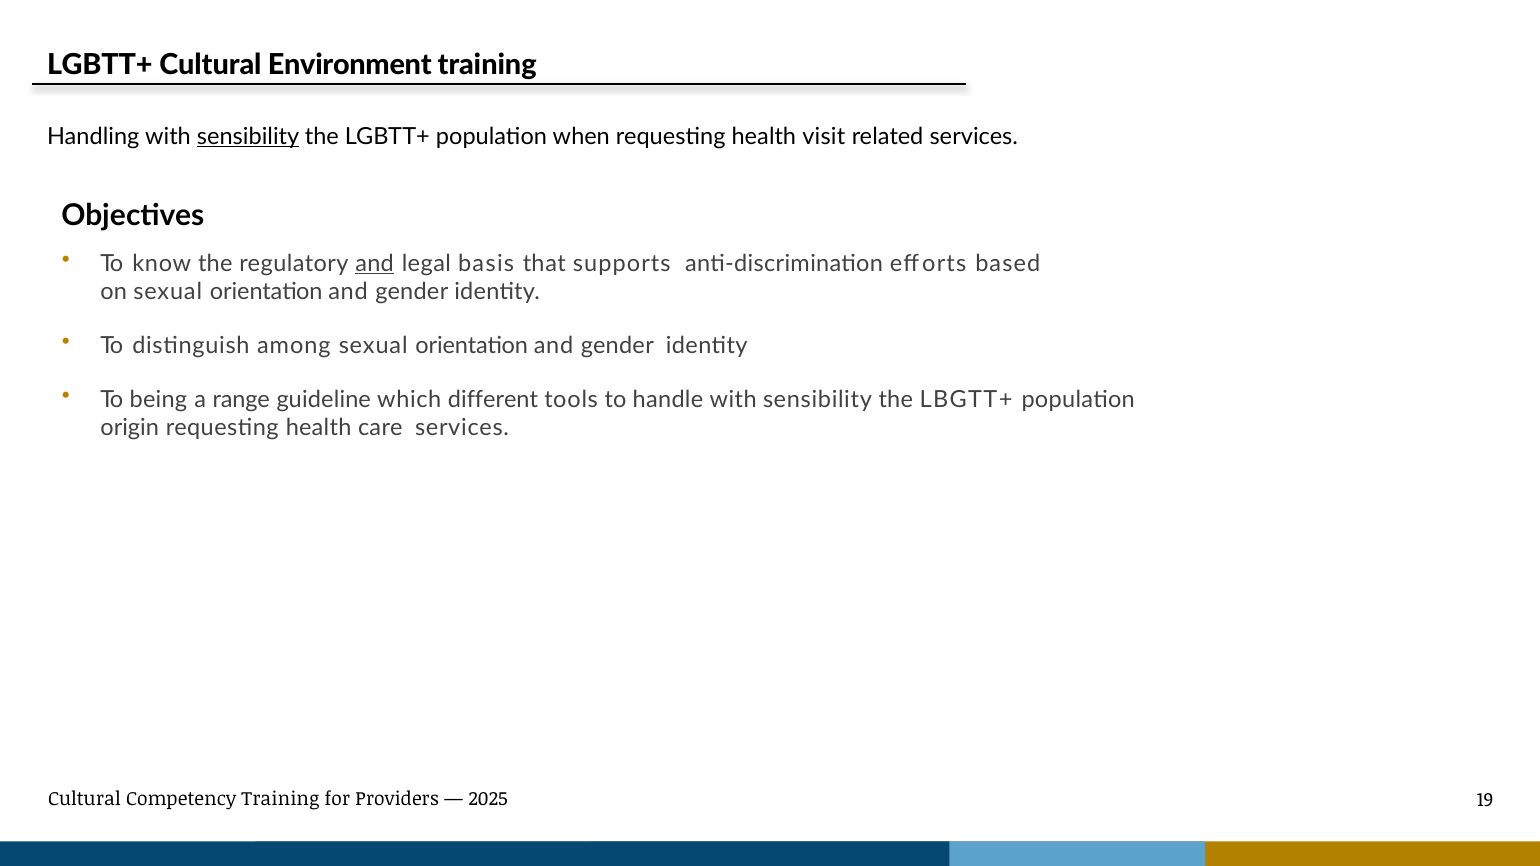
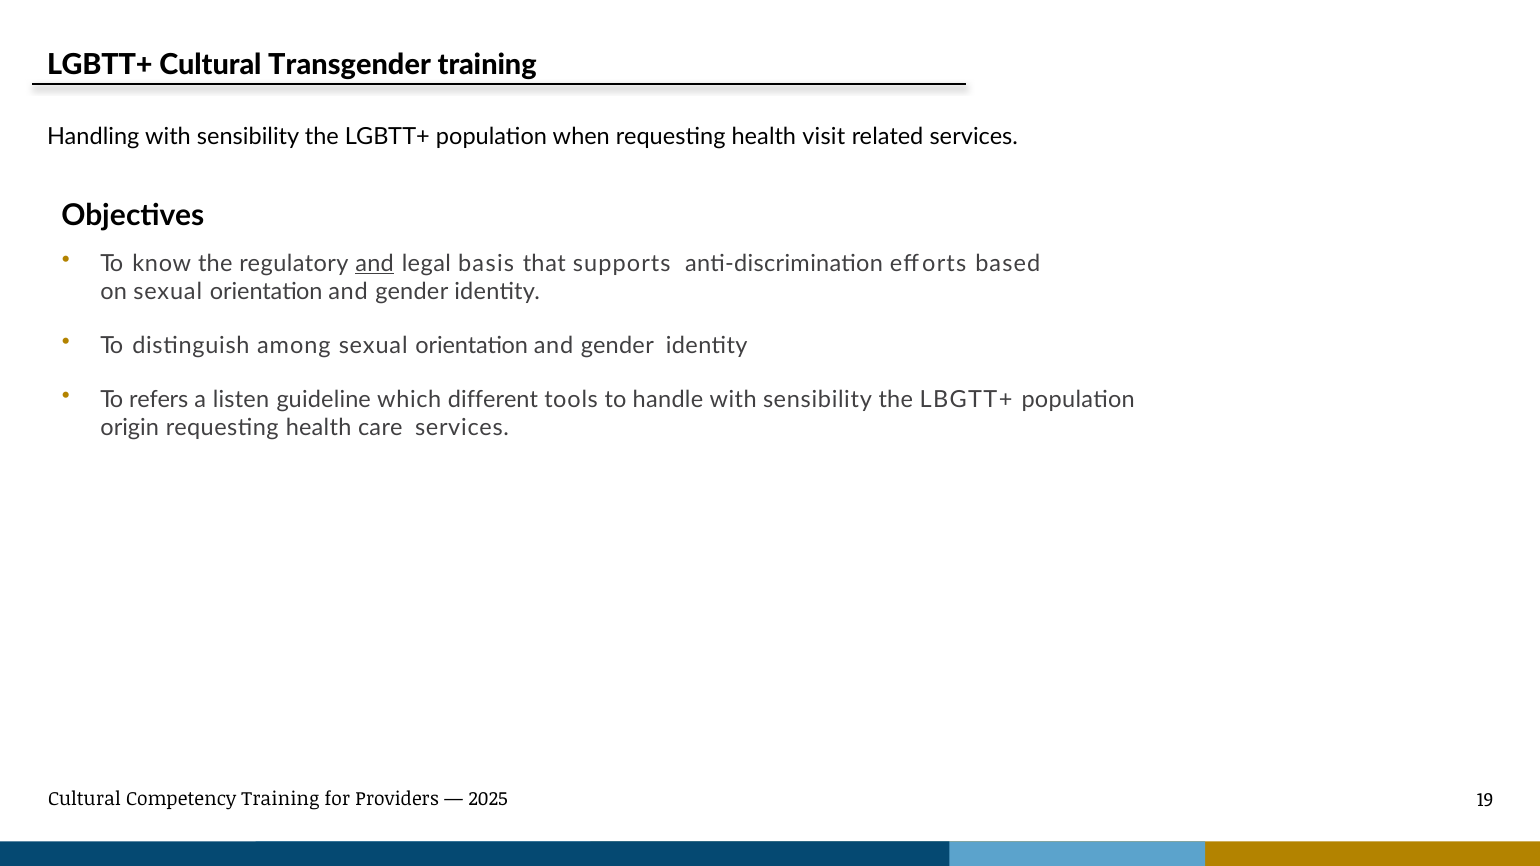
Environment: Environment -> Transgender (350, 65)
sensibility underline: present -> none (248, 136)
being: being -> refers (159, 400)
range: range -> listen (241, 400)
